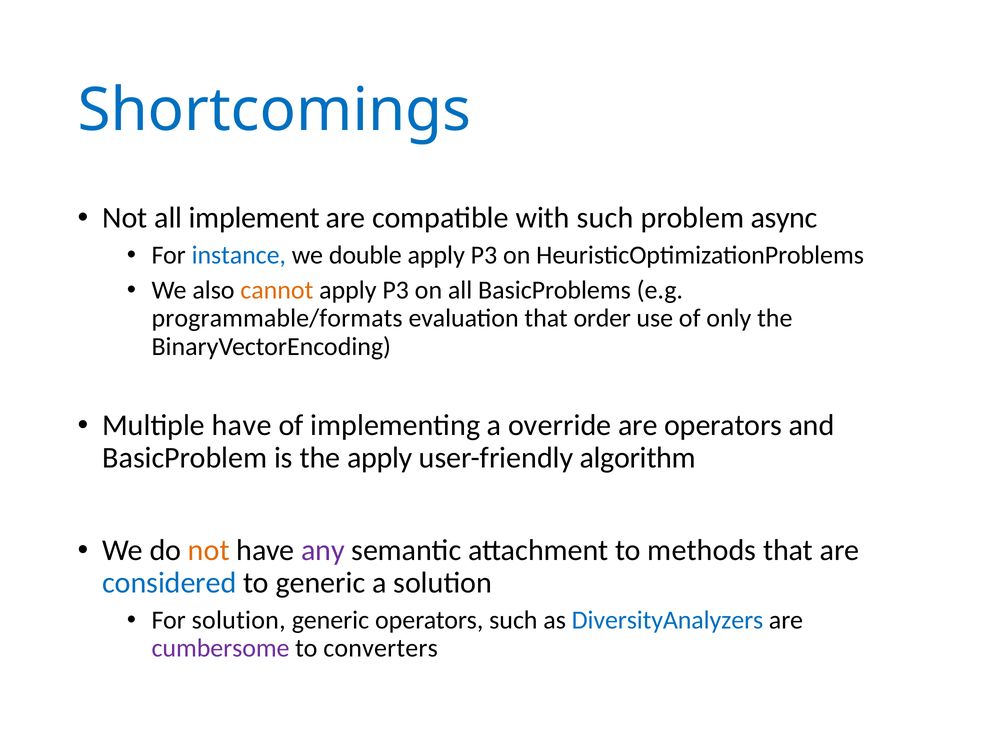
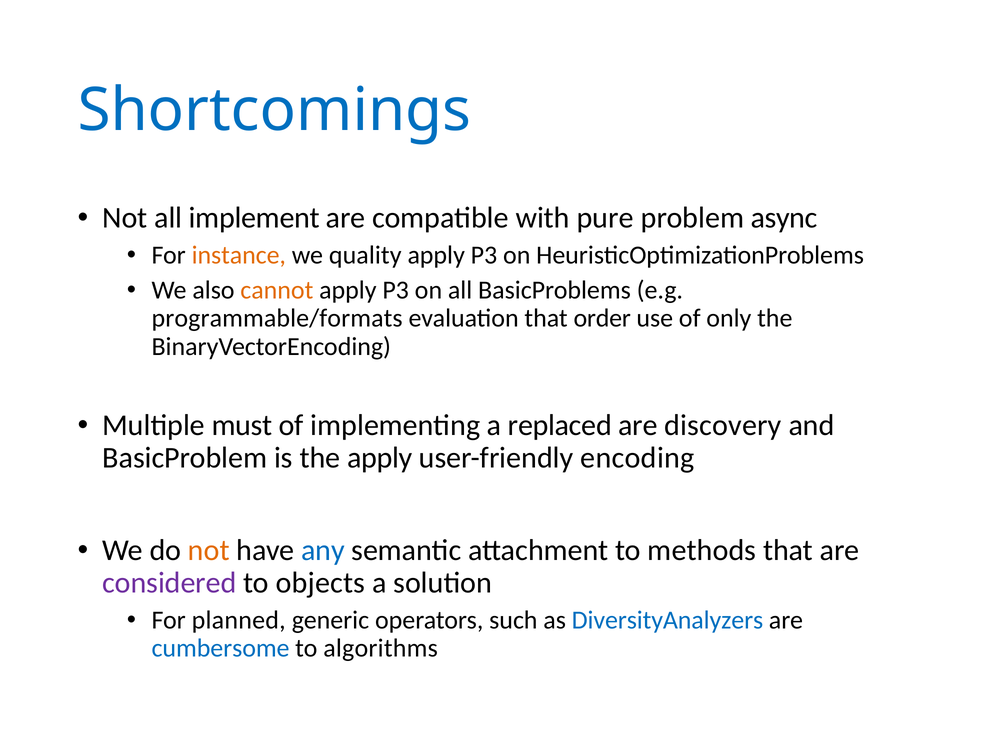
with such: such -> pure (605, 218)
instance colour: blue -> orange (239, 255)
double: double -> quality (365, 255)
Multiple have: have -> must (242, 425)
override: override -> replaced (560, 425)
are operators: operators -> discovery (723, 425)
algorithm: algorithm -> encoding (637, 458)
any colour: purple -> blue (323, 550)
considered colour: blue -> purple (169, 583)
to generic: generic -> objects (320, 583)
For solution: solution -> planned (239, 620)
cumbersome colour: purple -> blue (221, 648)
converters: converters -> algorithms (381, 648)
